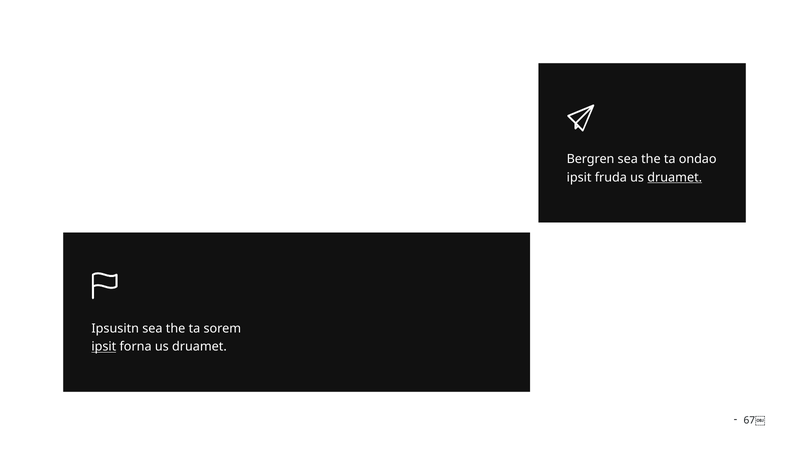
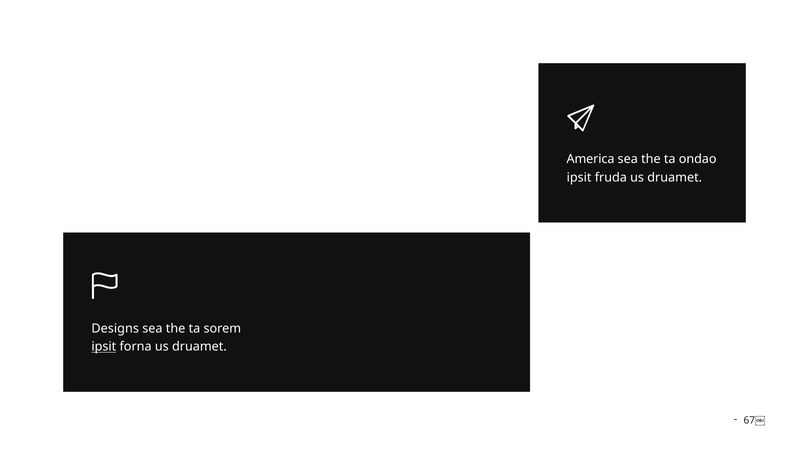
Bergren: Bergren -> America (591, 159)
druamet underline: present -> none (675, 177)
Ipsusitn: Ipsusitn -> Designs (115, 329)
